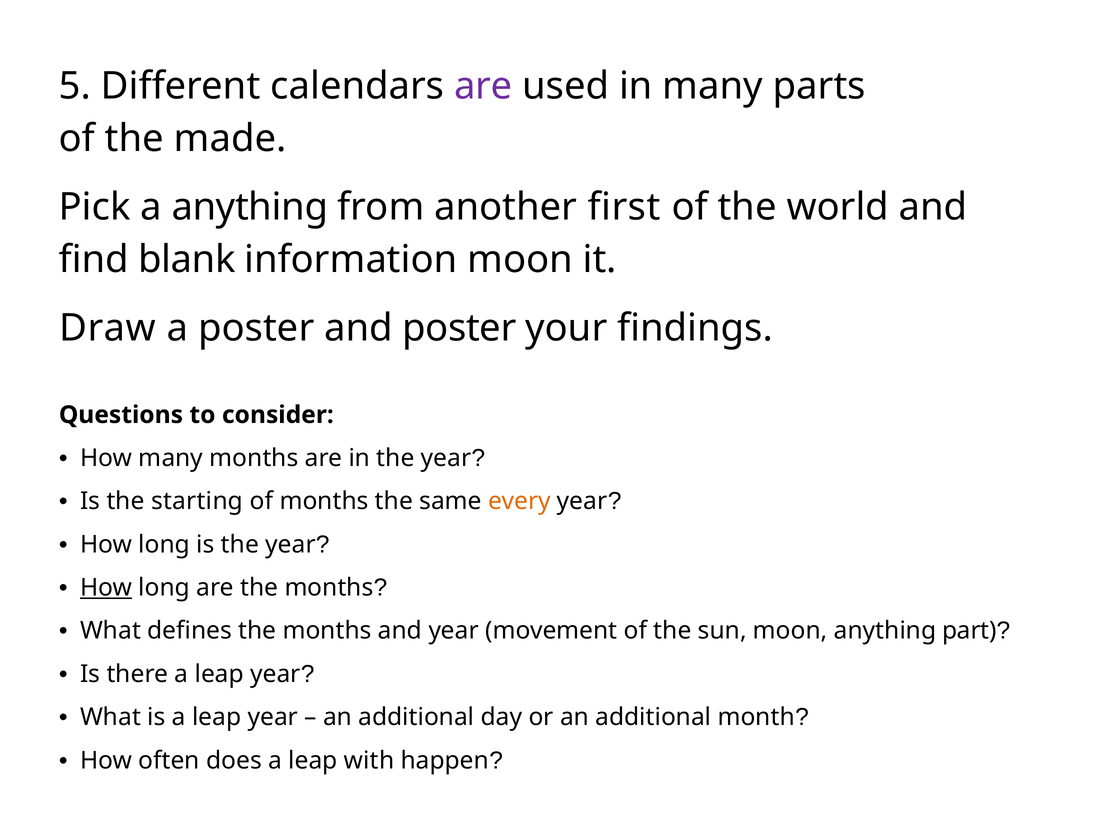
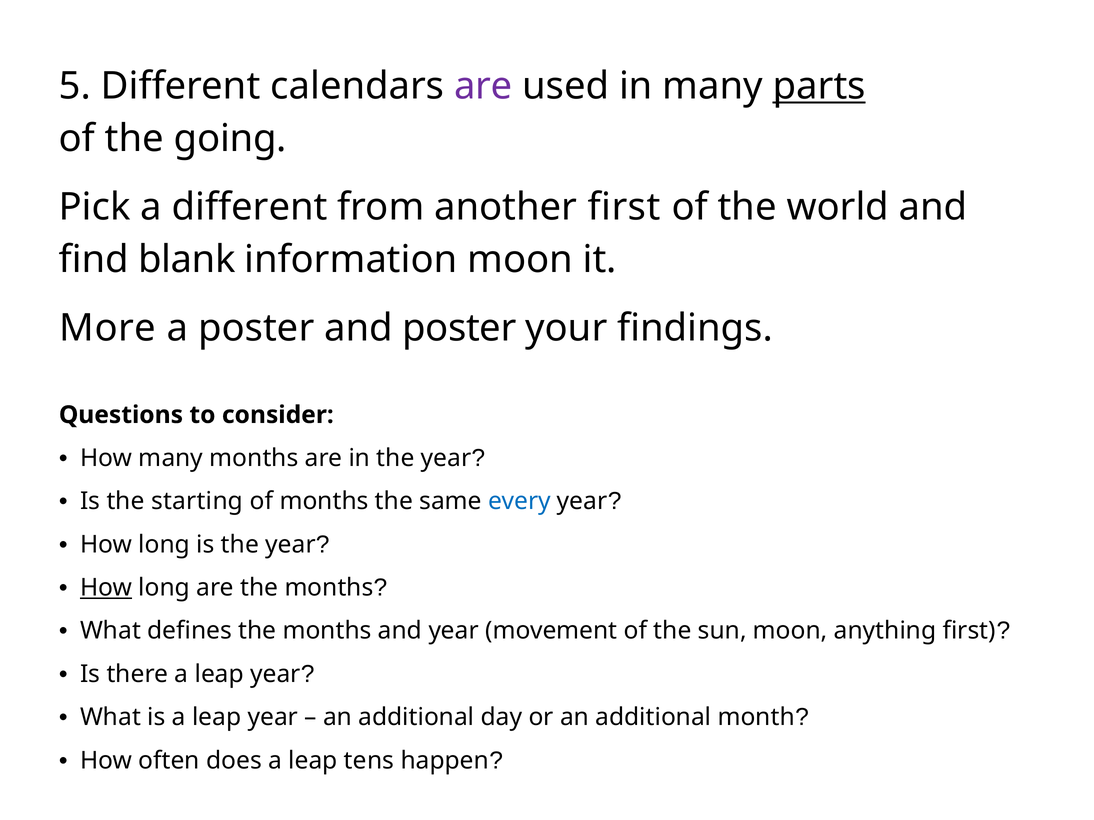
parts underline: none -> present (819, 86)
made: made -> going (230, 139)
a anything: anything -> different (250, 207)
Draw: Draw -> More (108, 329)
every colour: orange -> blue (519, 502)
anything part: part -> first (969, 631)
with: with -> tens (369, 761)
